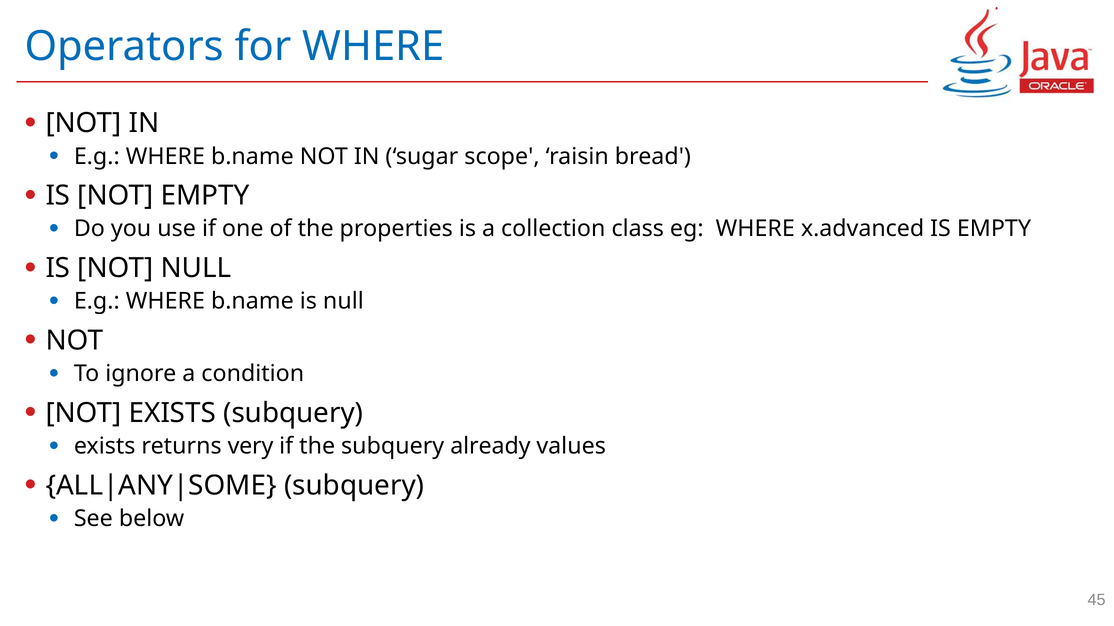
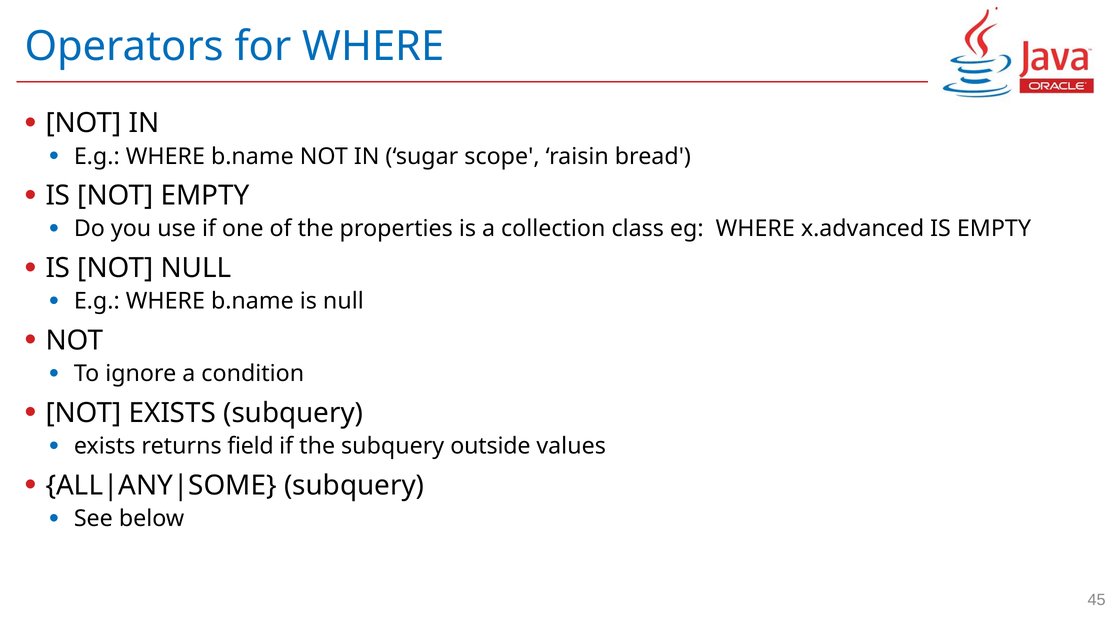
very: very -> field (250, 447)
already: already -> outside (490, 447)
